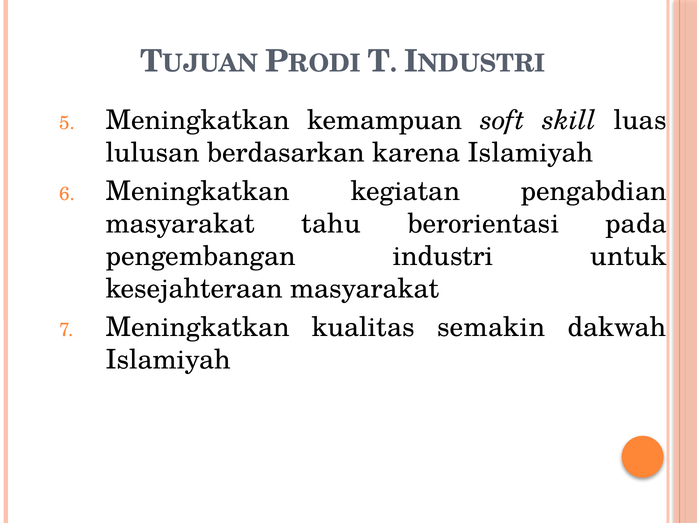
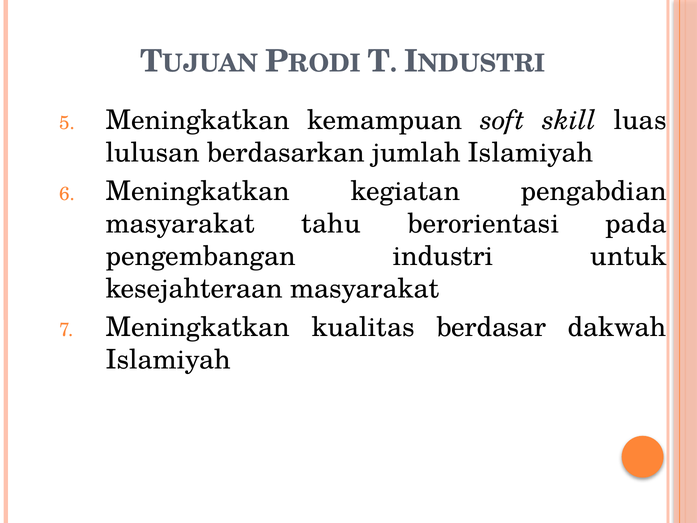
karena: karena -> jumlah (416, 153)
semakin: semakin -> berdasar (491, 327)
